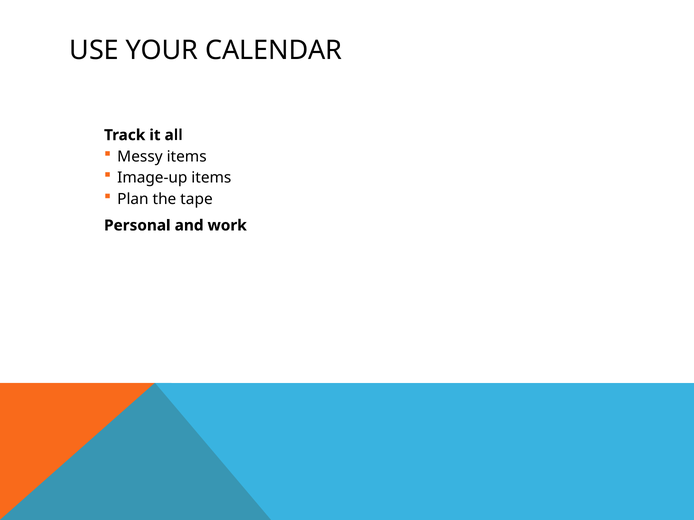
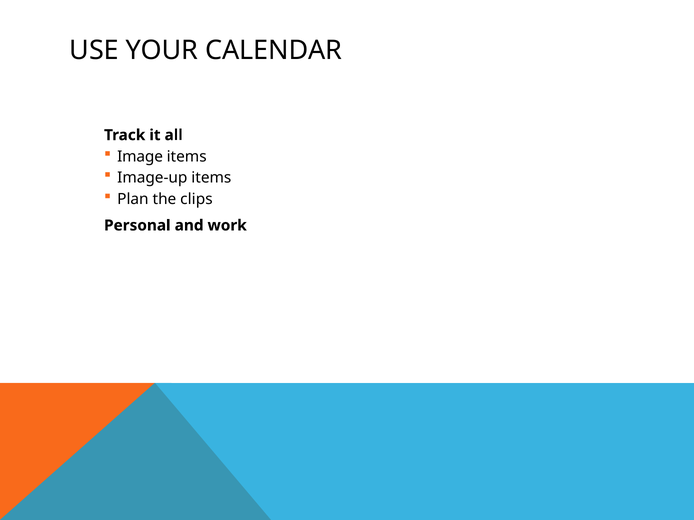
Messy: Messy -> Image (140, 157)
tape: tape -> clips (196, 199)
